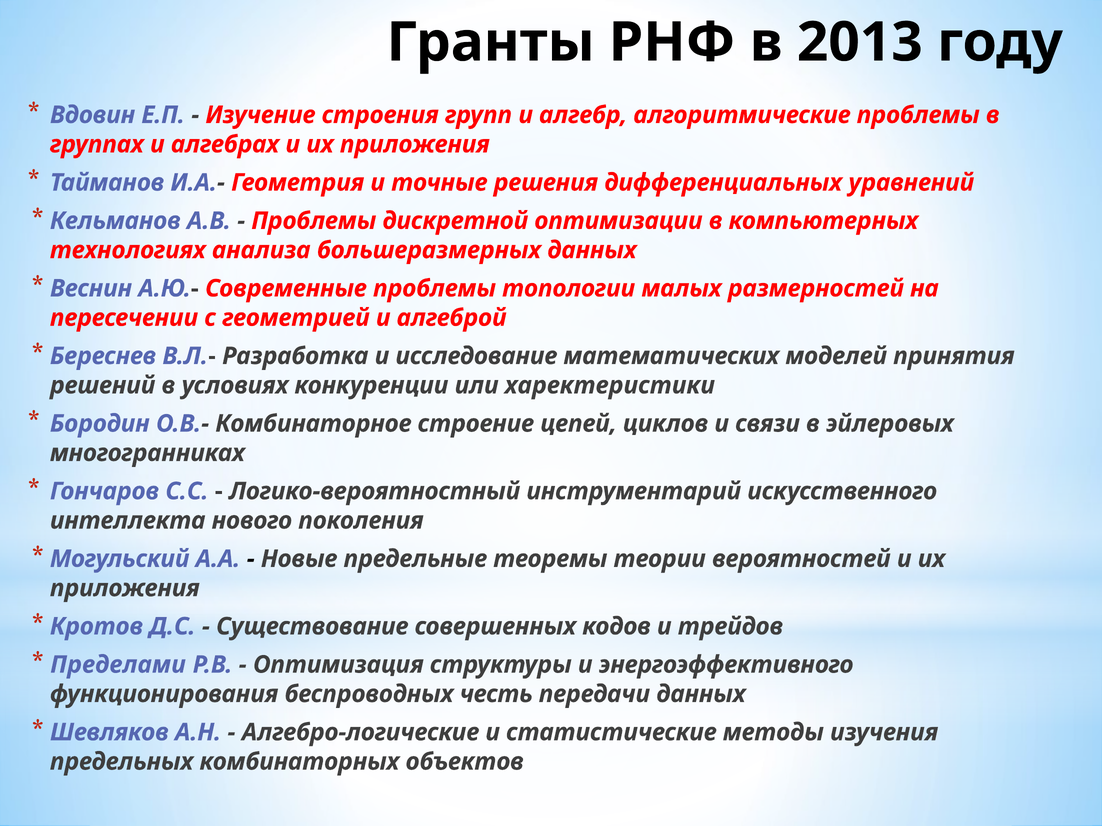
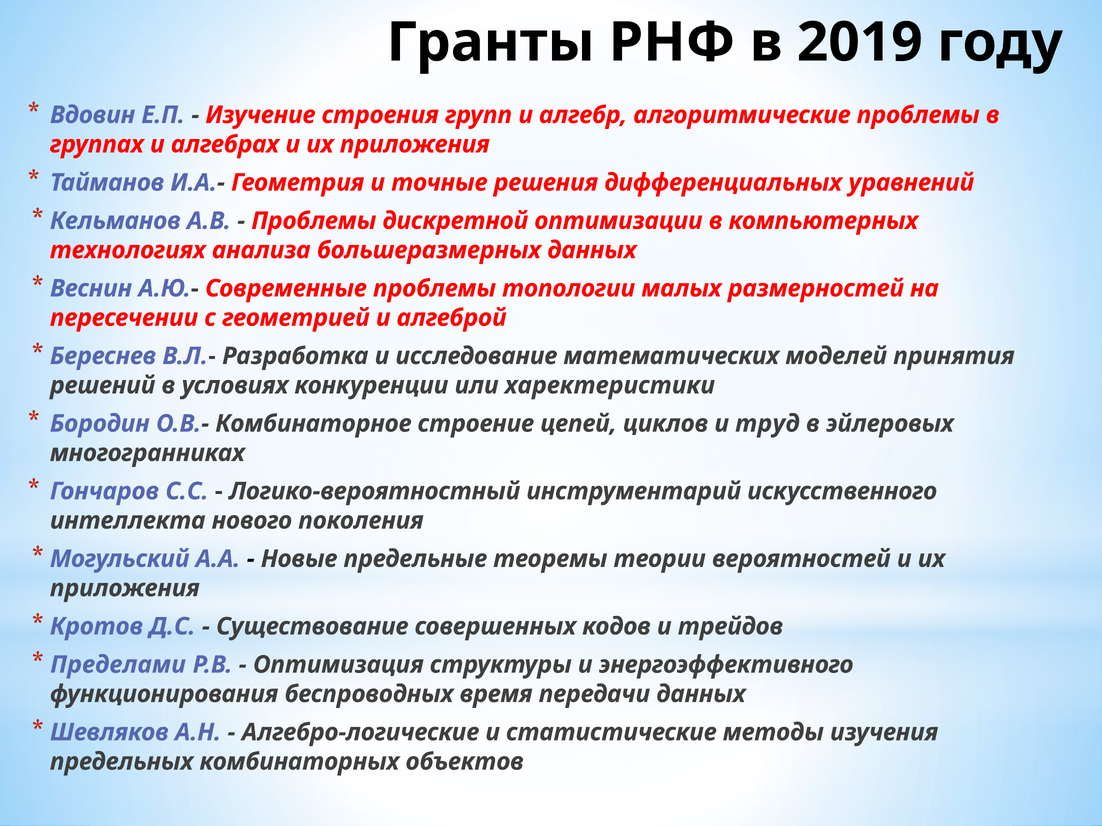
2013: 2013 -> 2019 (860, 42)
связи: связи -> труд (767, 424)
честь: честь -> время (496, 694)
